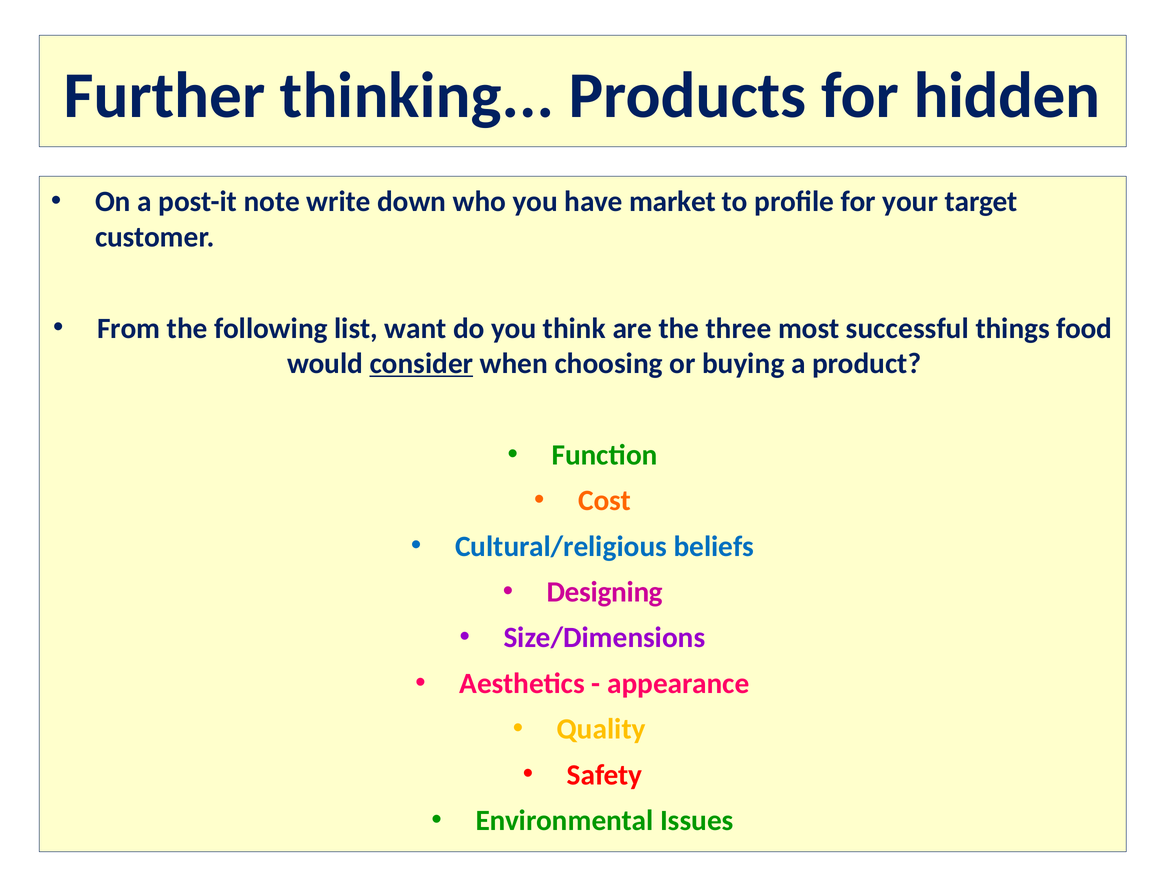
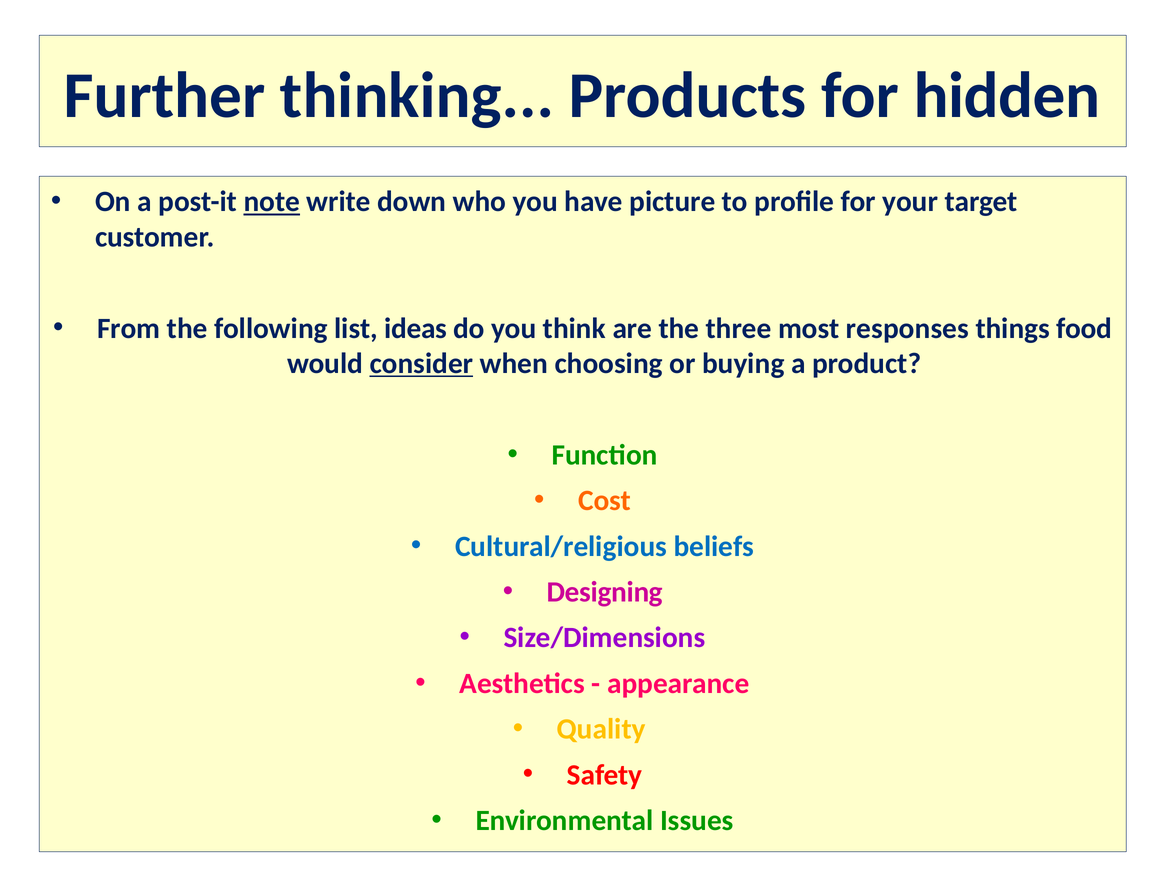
note underline: none -> present (272, 202)
market: market -> picture (672, 202)
want: want -> ideas (416, 328)
successful: successful -> responses (907, 328)
